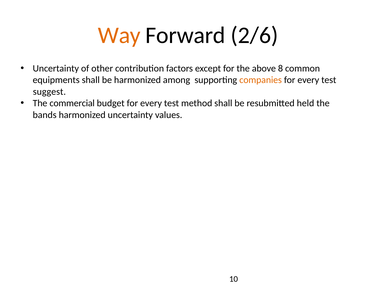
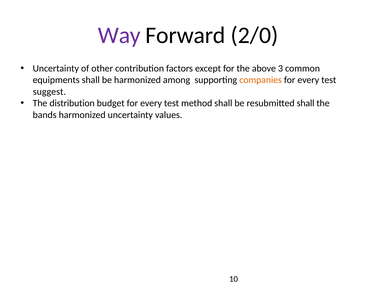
Way colour: orange -> purple (119, 35)
2/6: 2/6 -> 2/0 (254, 35)
8: 8 -> 3 (280, 68)
commercial: commercial -> distribution (72, 103)
resubmitted held: held -> shall (306, 103)
